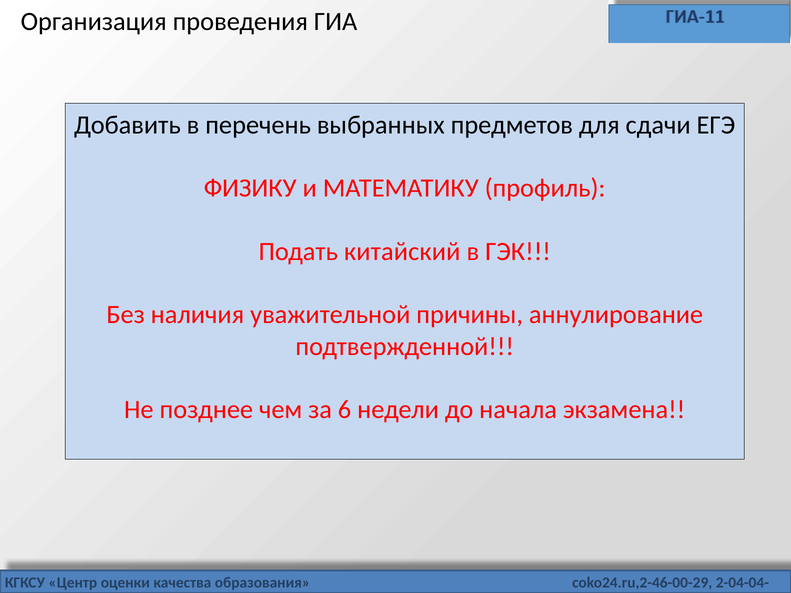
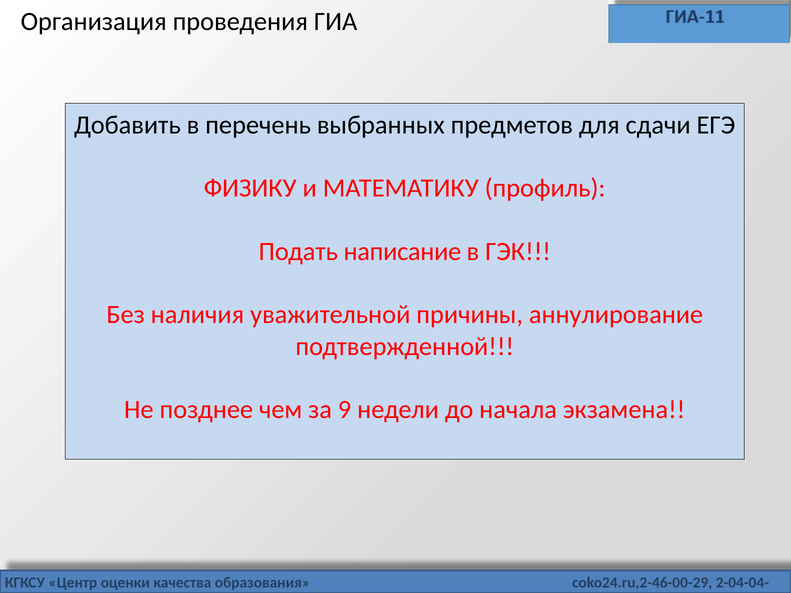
китайский: китайский -> написание (402, 252)
6: 6 -> 9 (344, 410)
